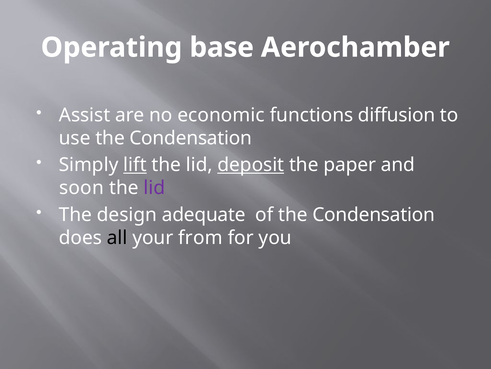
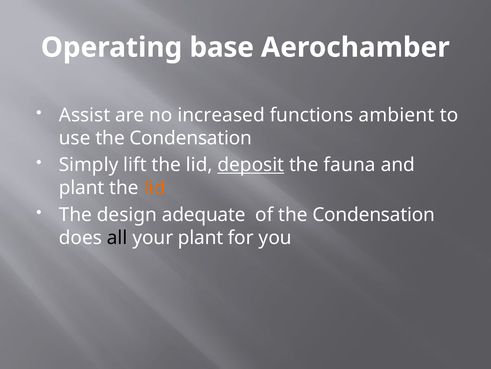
economic: economic -> increased (221, 115)
diffusion: diffusion -> ambient (396, 115)
lift underline: present -> none (135, 165)
paper: paper -> fauna (350, 165)
soon: soon -> plant (82, 188)
lid colour: purple -> orange (154, 188)
your from: from -> plant (201, 237)
